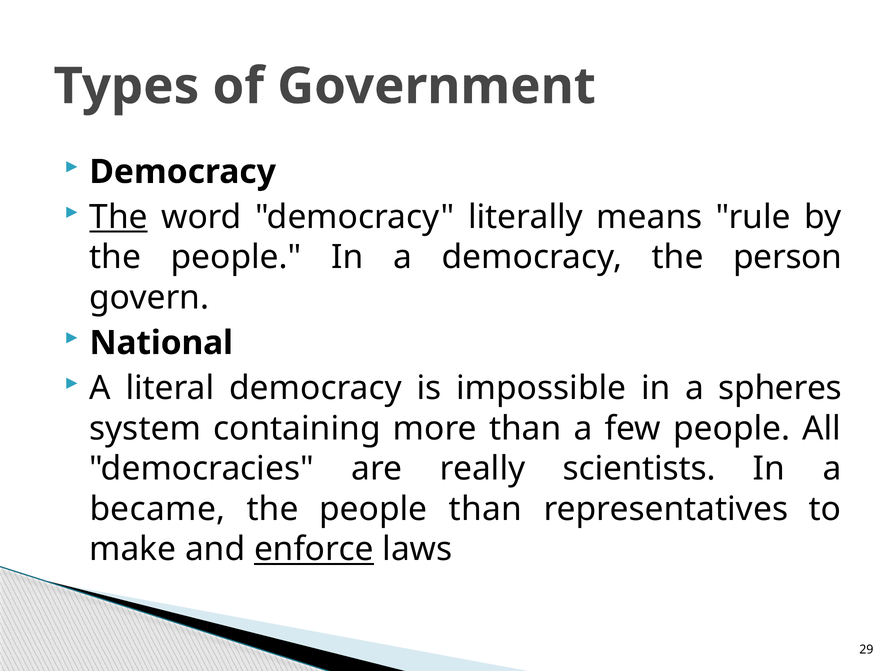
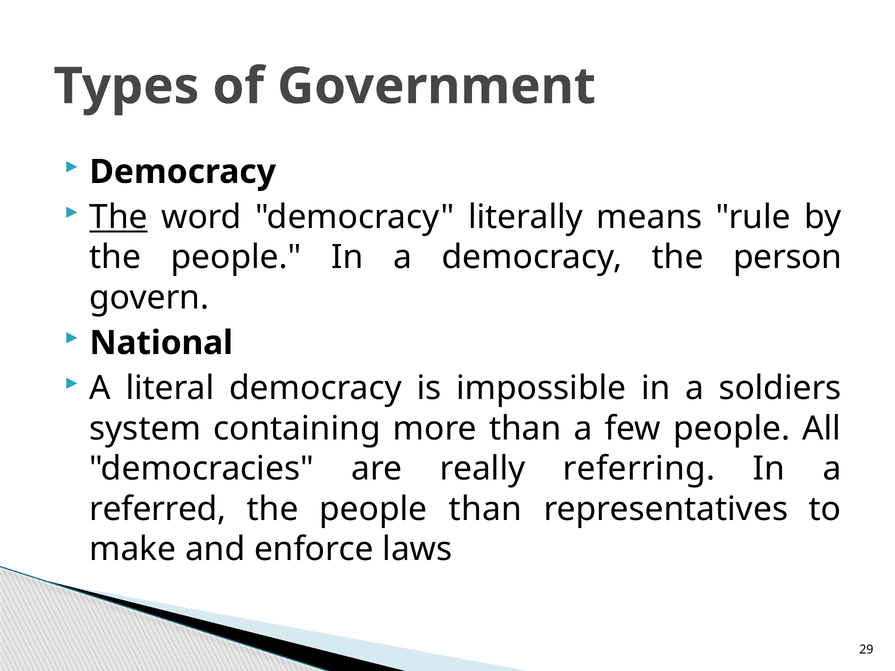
spheres: spheres -> soldiers (780, 388)
scientists: scientists -> referring (639, 469)
became: became -> referred (158, 509)
enforce underline: present -> none (314, 550)
